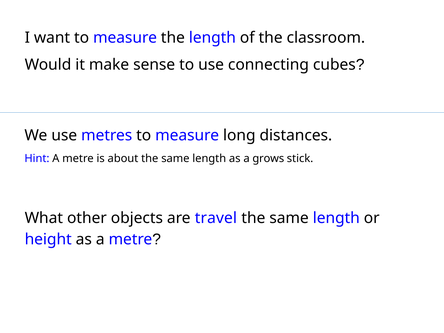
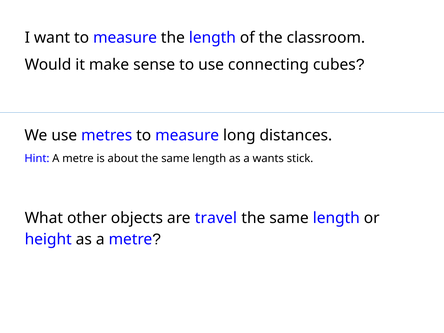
grows: grows -> wants (268, 159)
